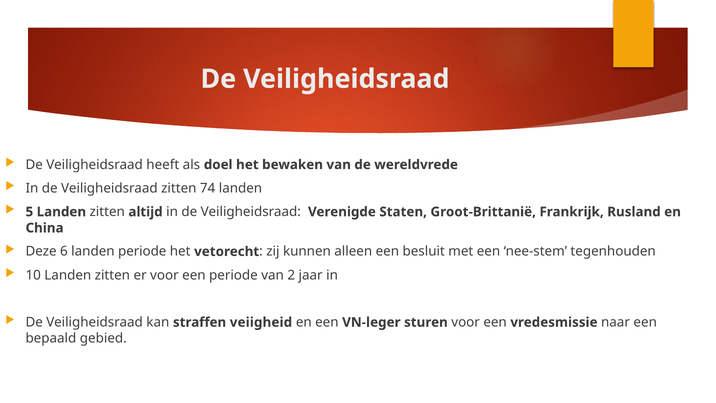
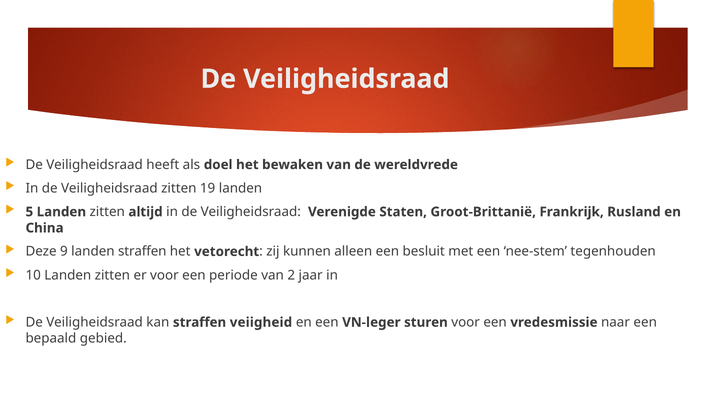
74: 74 -> 19 (208, 188)
6: 6 -> 9 (64, 251)
landen periode: periode -> straffen (142, 251)
